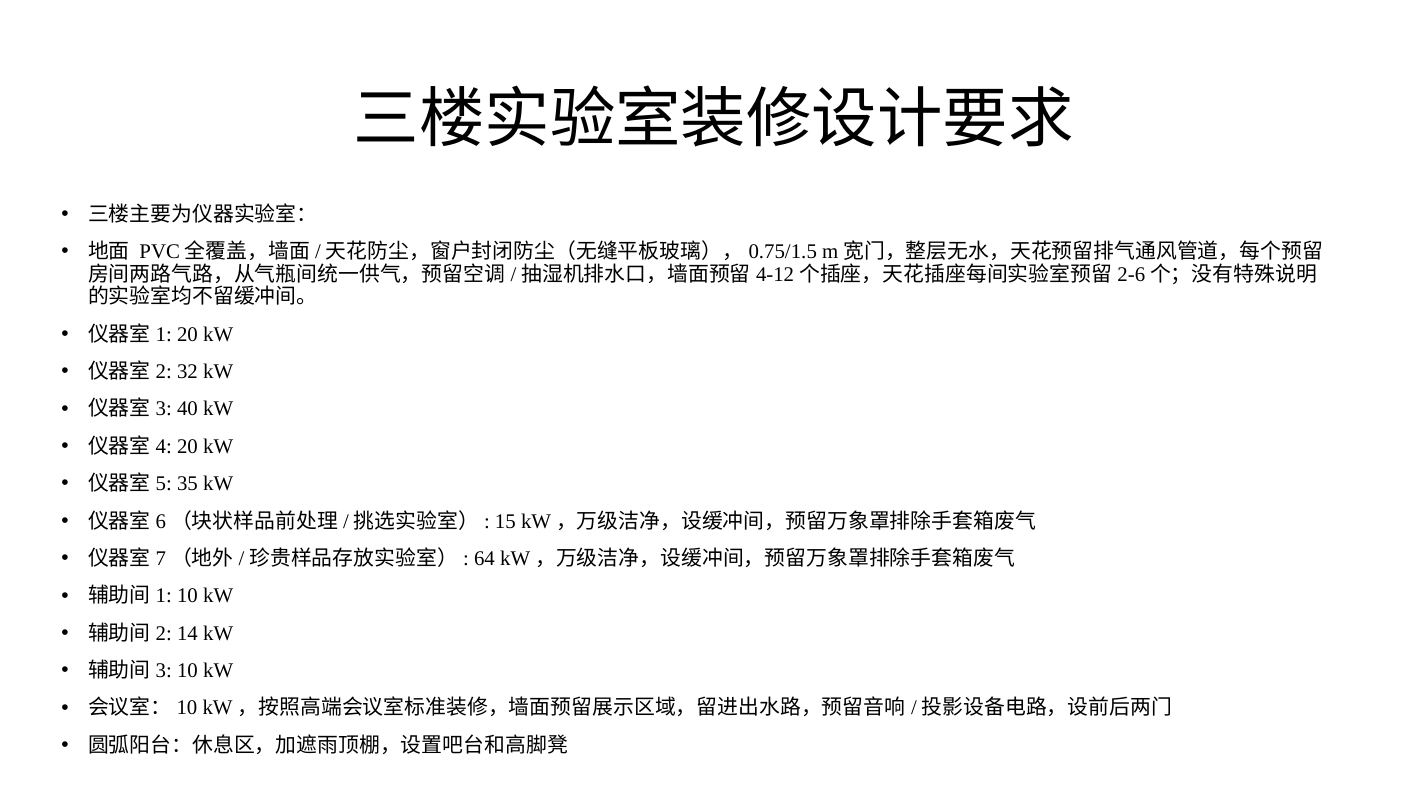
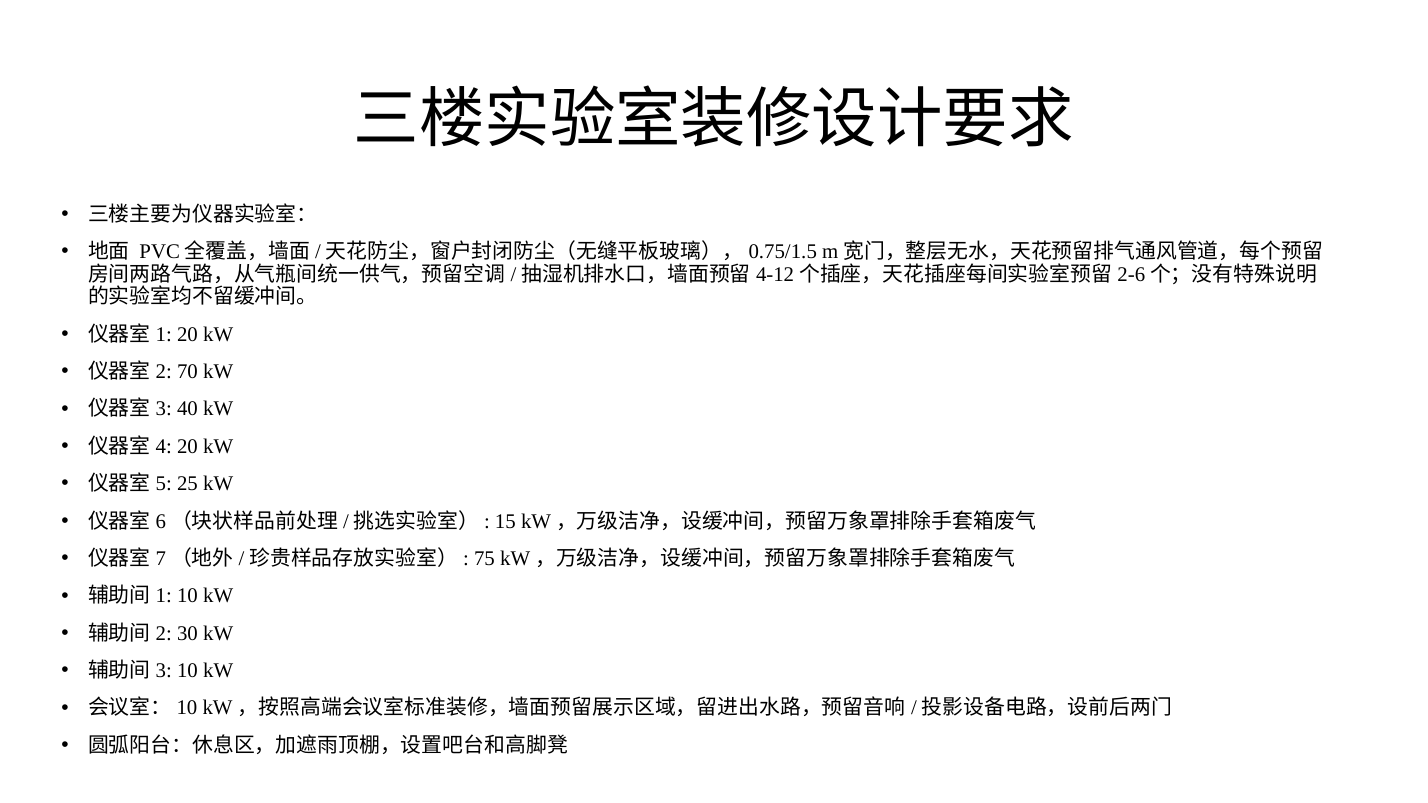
32: 32 -> 70 (187, 372)
35: 35 -> 25 (187, 484)
64: 64 -> 75 (484, 559)
14: 14 -> 30 (187, 634)
